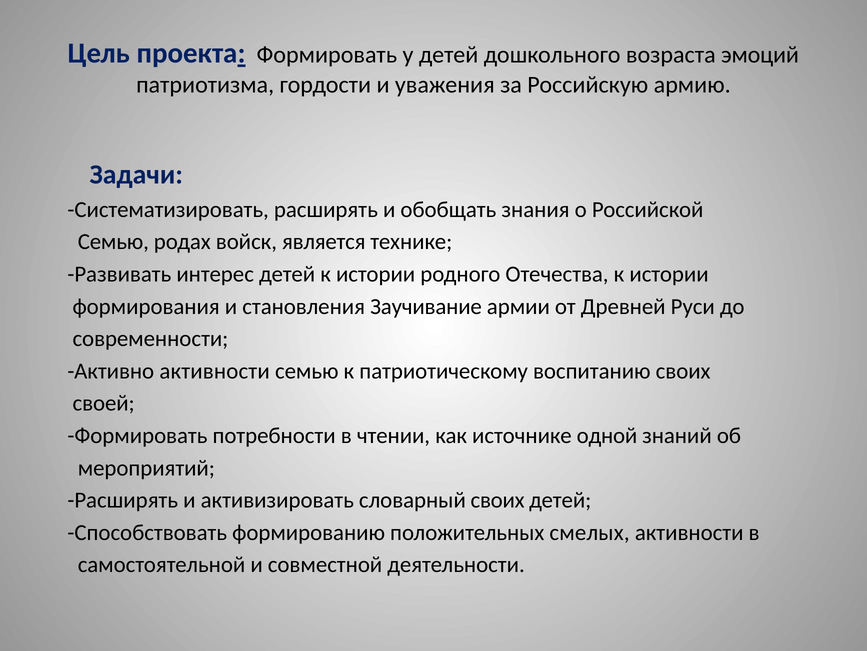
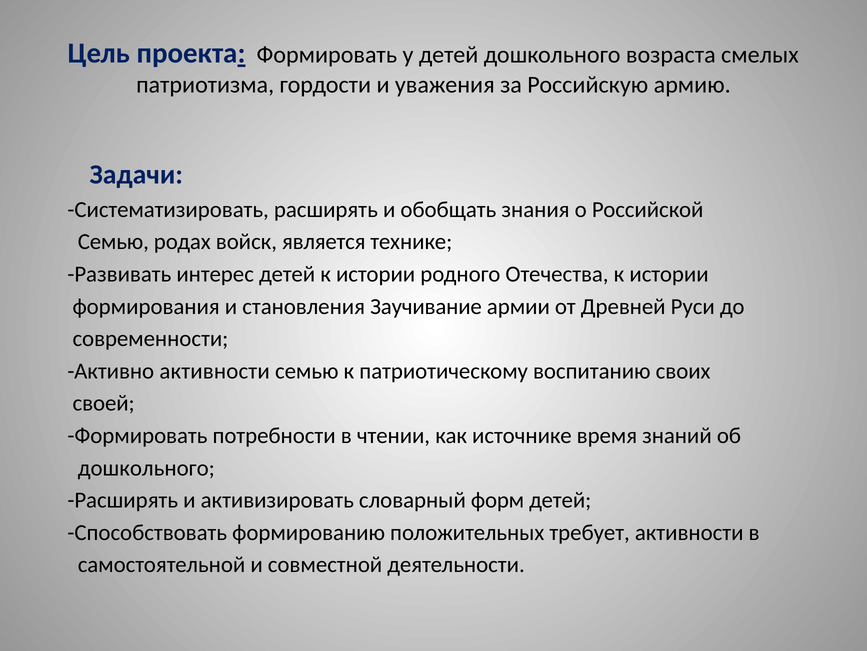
эмоций: эмоций -> смелых (760, 55)
одной: одной -> время (607, 435)
мероприятий: мероприятий -> дошкольного (146, 467)
словарный своих: своих -> форм (498, 500)
смелых: смелых -> требует (590, 532)
